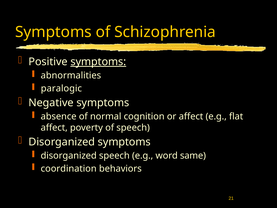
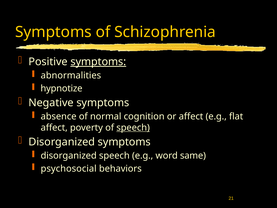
paralogic: paralogic -> hypnotize (61, 88)
speech underline: none -> present (133, 127)
coordination: coordination -> psychosocial (69, 168)
